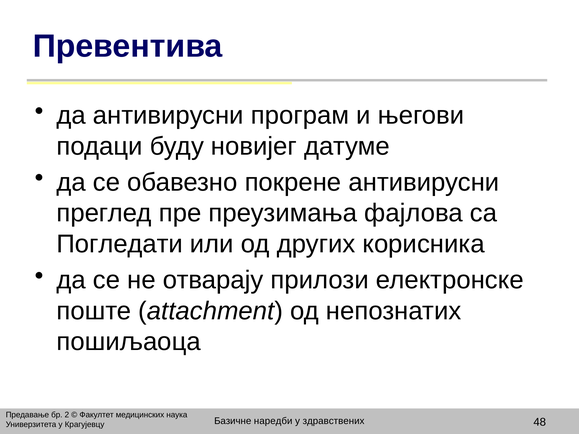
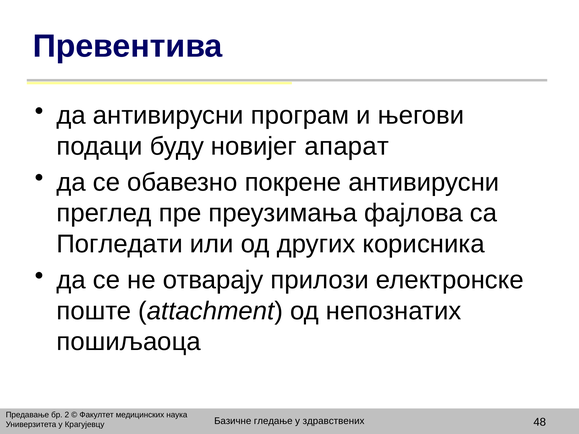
датуме: датуме -> апарат (347, 146)
наредби: наредби -> гледање (273, 421)
